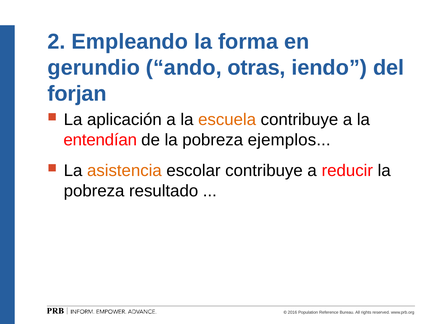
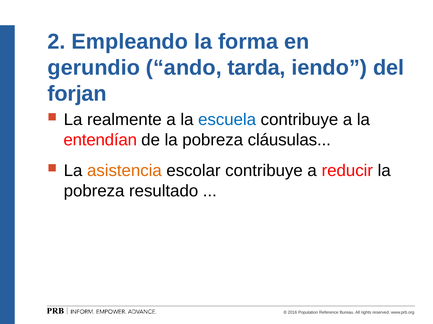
otras: otras -> tarda (257, 68)
aplicación: aplicación -> realmente (124, 120)
escuela colour: orange -> blue (227, 120)
ejemplos: ejemplos -> cláusulas (289, 140)
